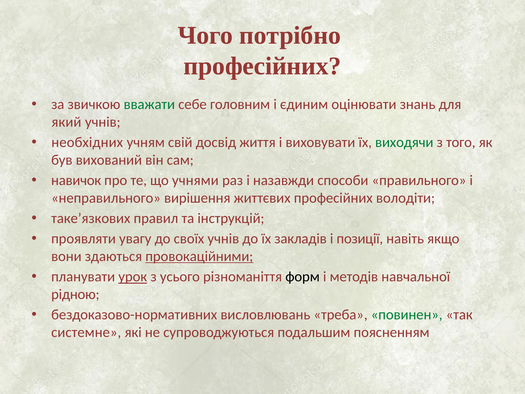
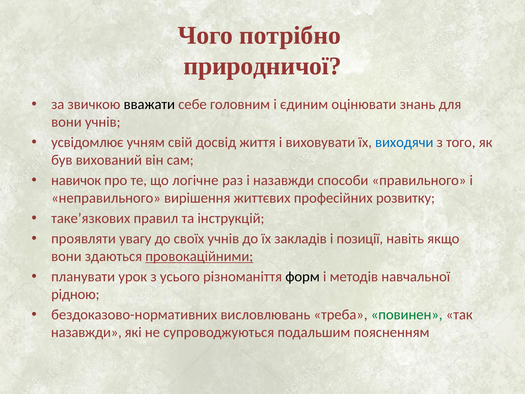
професійних: професійних -> природничої (263, 66)
вважати colour: green -> black (149, 104)
який: який -> вони (66, 122)
необхідних: необхідних -> усвідомлює (87, 142)
виходячи colour: green -> blue (404, 142)
учнями: учнями -> логічне (195, 180)
володіти: володіти -> розвитку (405, 198)
урок underline: present -> none (133, 277)
системне: системне -> назавжди (86, 332)
